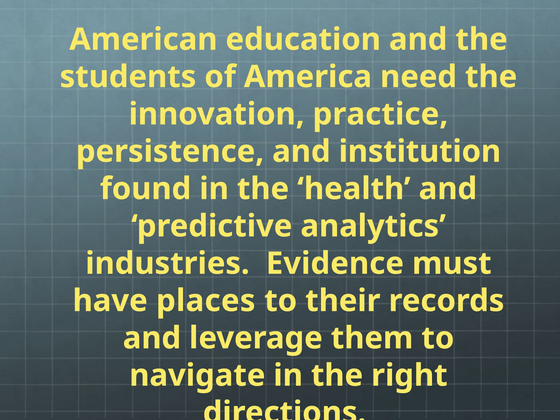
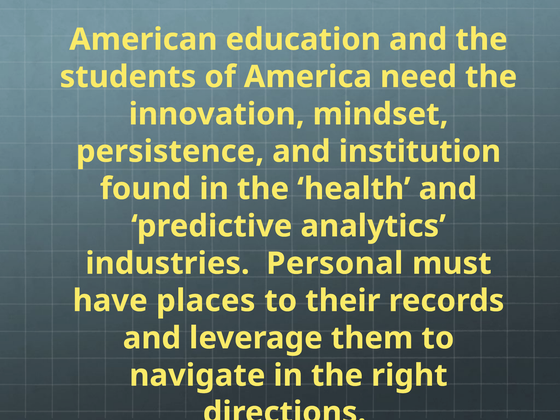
practice: practice -> mindset (381, 114)
Evidence: Evidence -> Personal (335, 263)
